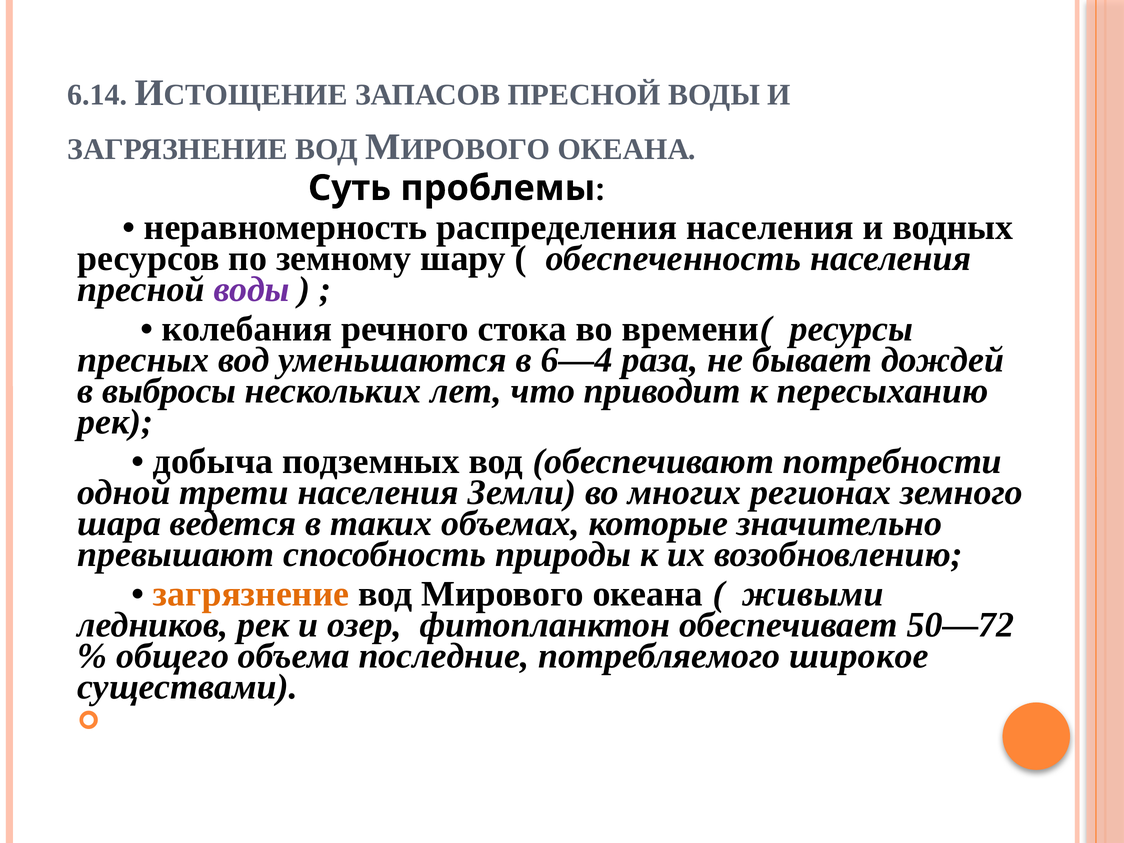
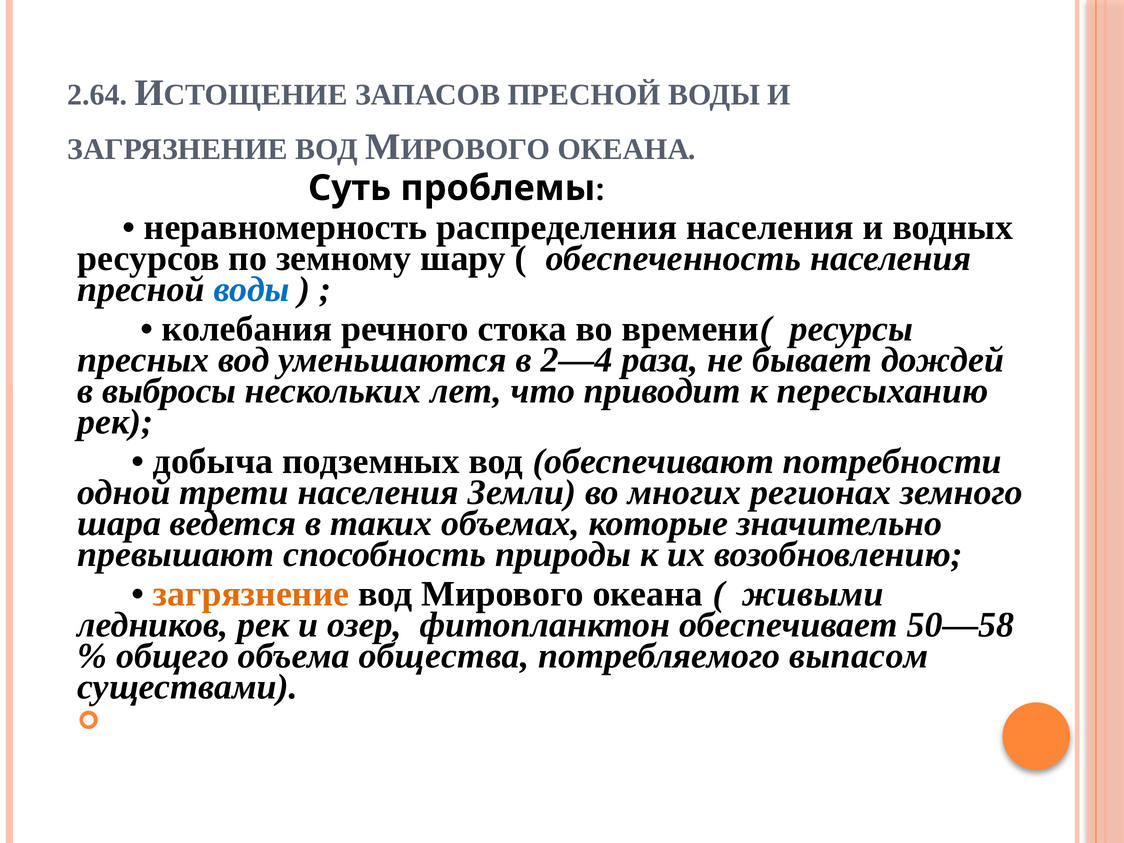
6.14: 6.14 -> 2.64 (97, 95)
воды colour: purple -> blue (252, 290)
6—4: 6—4 -> 2—4 (577, 360)
50—72: 50—72 -> 50—58 (961, 625)
последние: последние -> общества (444, 656)
широкое: широкое -> выпасом (859, 656)
